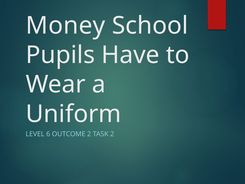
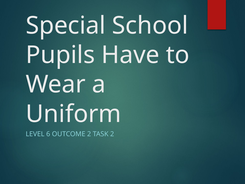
Money: Money -> Special (66, 26)
